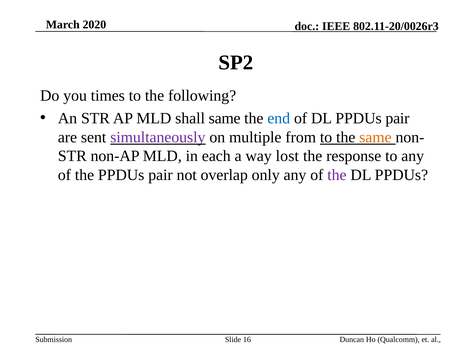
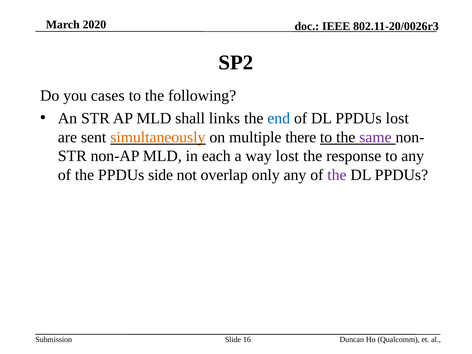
times: times -> cases (108, 96)
shall same: same -> links (224, 118)
DL PPDUs pair: pair -> lost (397, 118)
simultaneously colour: purple -> orange (158, 137)
from: from -> there (301, 137)
same colour: orange -> purple (375, 137)
the PPDUs pair: pair -> side (161, 175)
